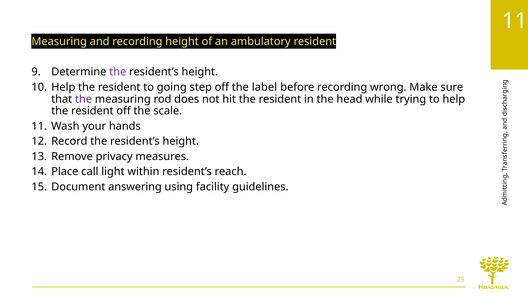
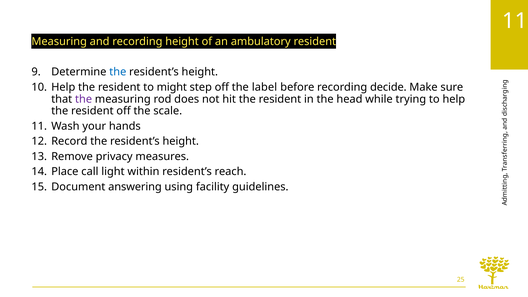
the colour: purple -> blue (118, 72)
going: going -> might (172, 87)
wrong: wrong -> decide (388, 87)
